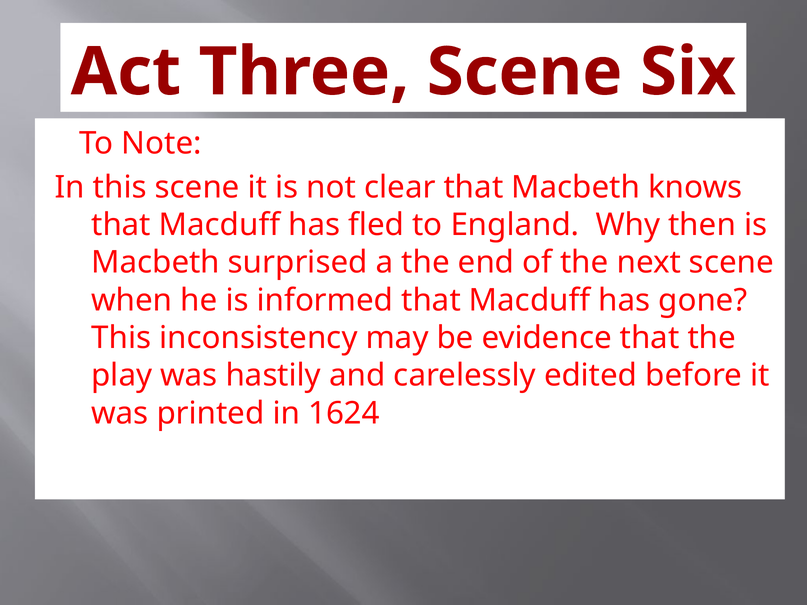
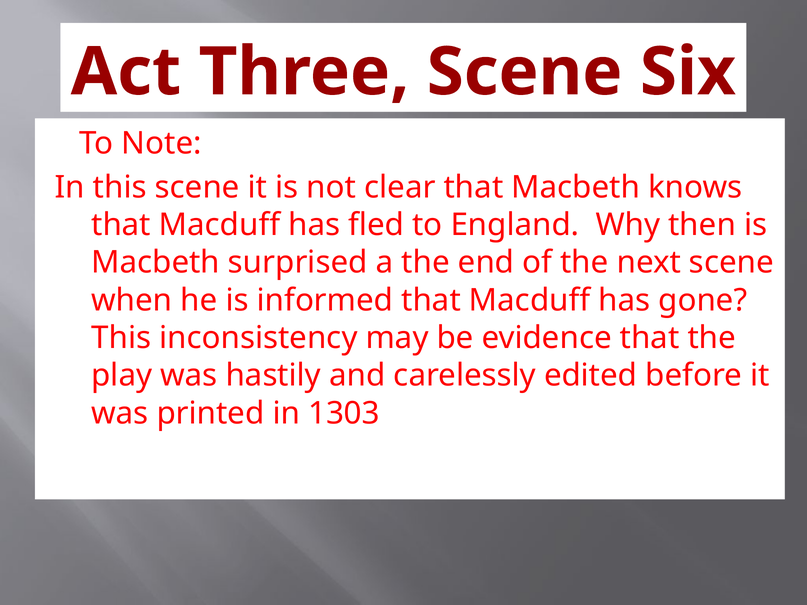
1624: 1624 -> 1303 (344, 413)
